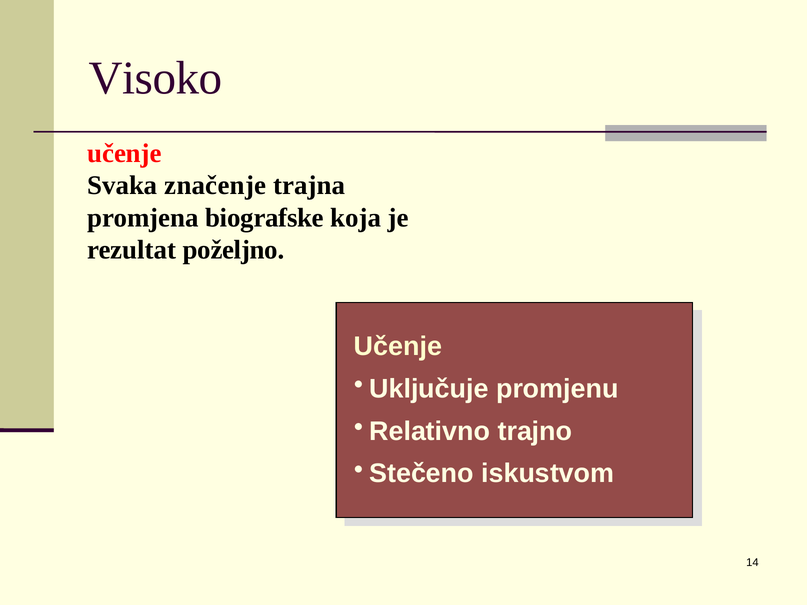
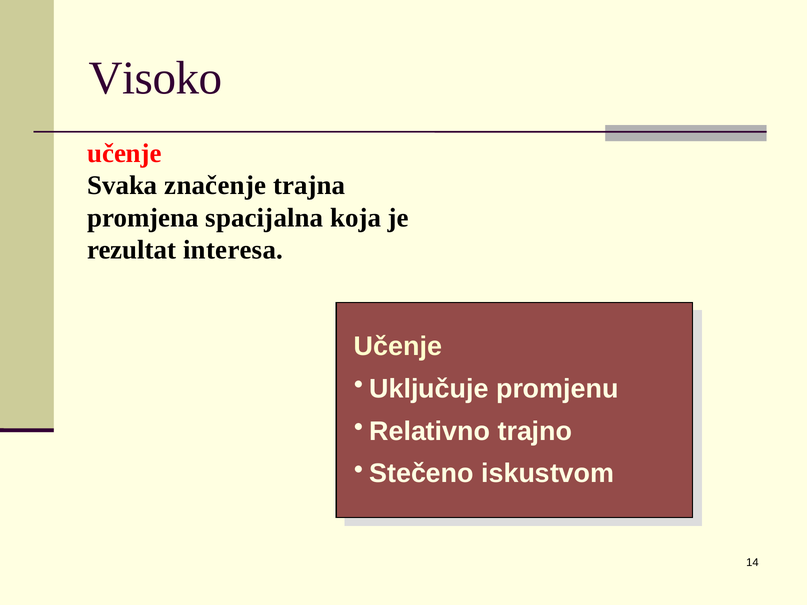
biografske: biografske -> spacijalna (264, 218)
poželjno: poželjno -> interesa (233, 250)
